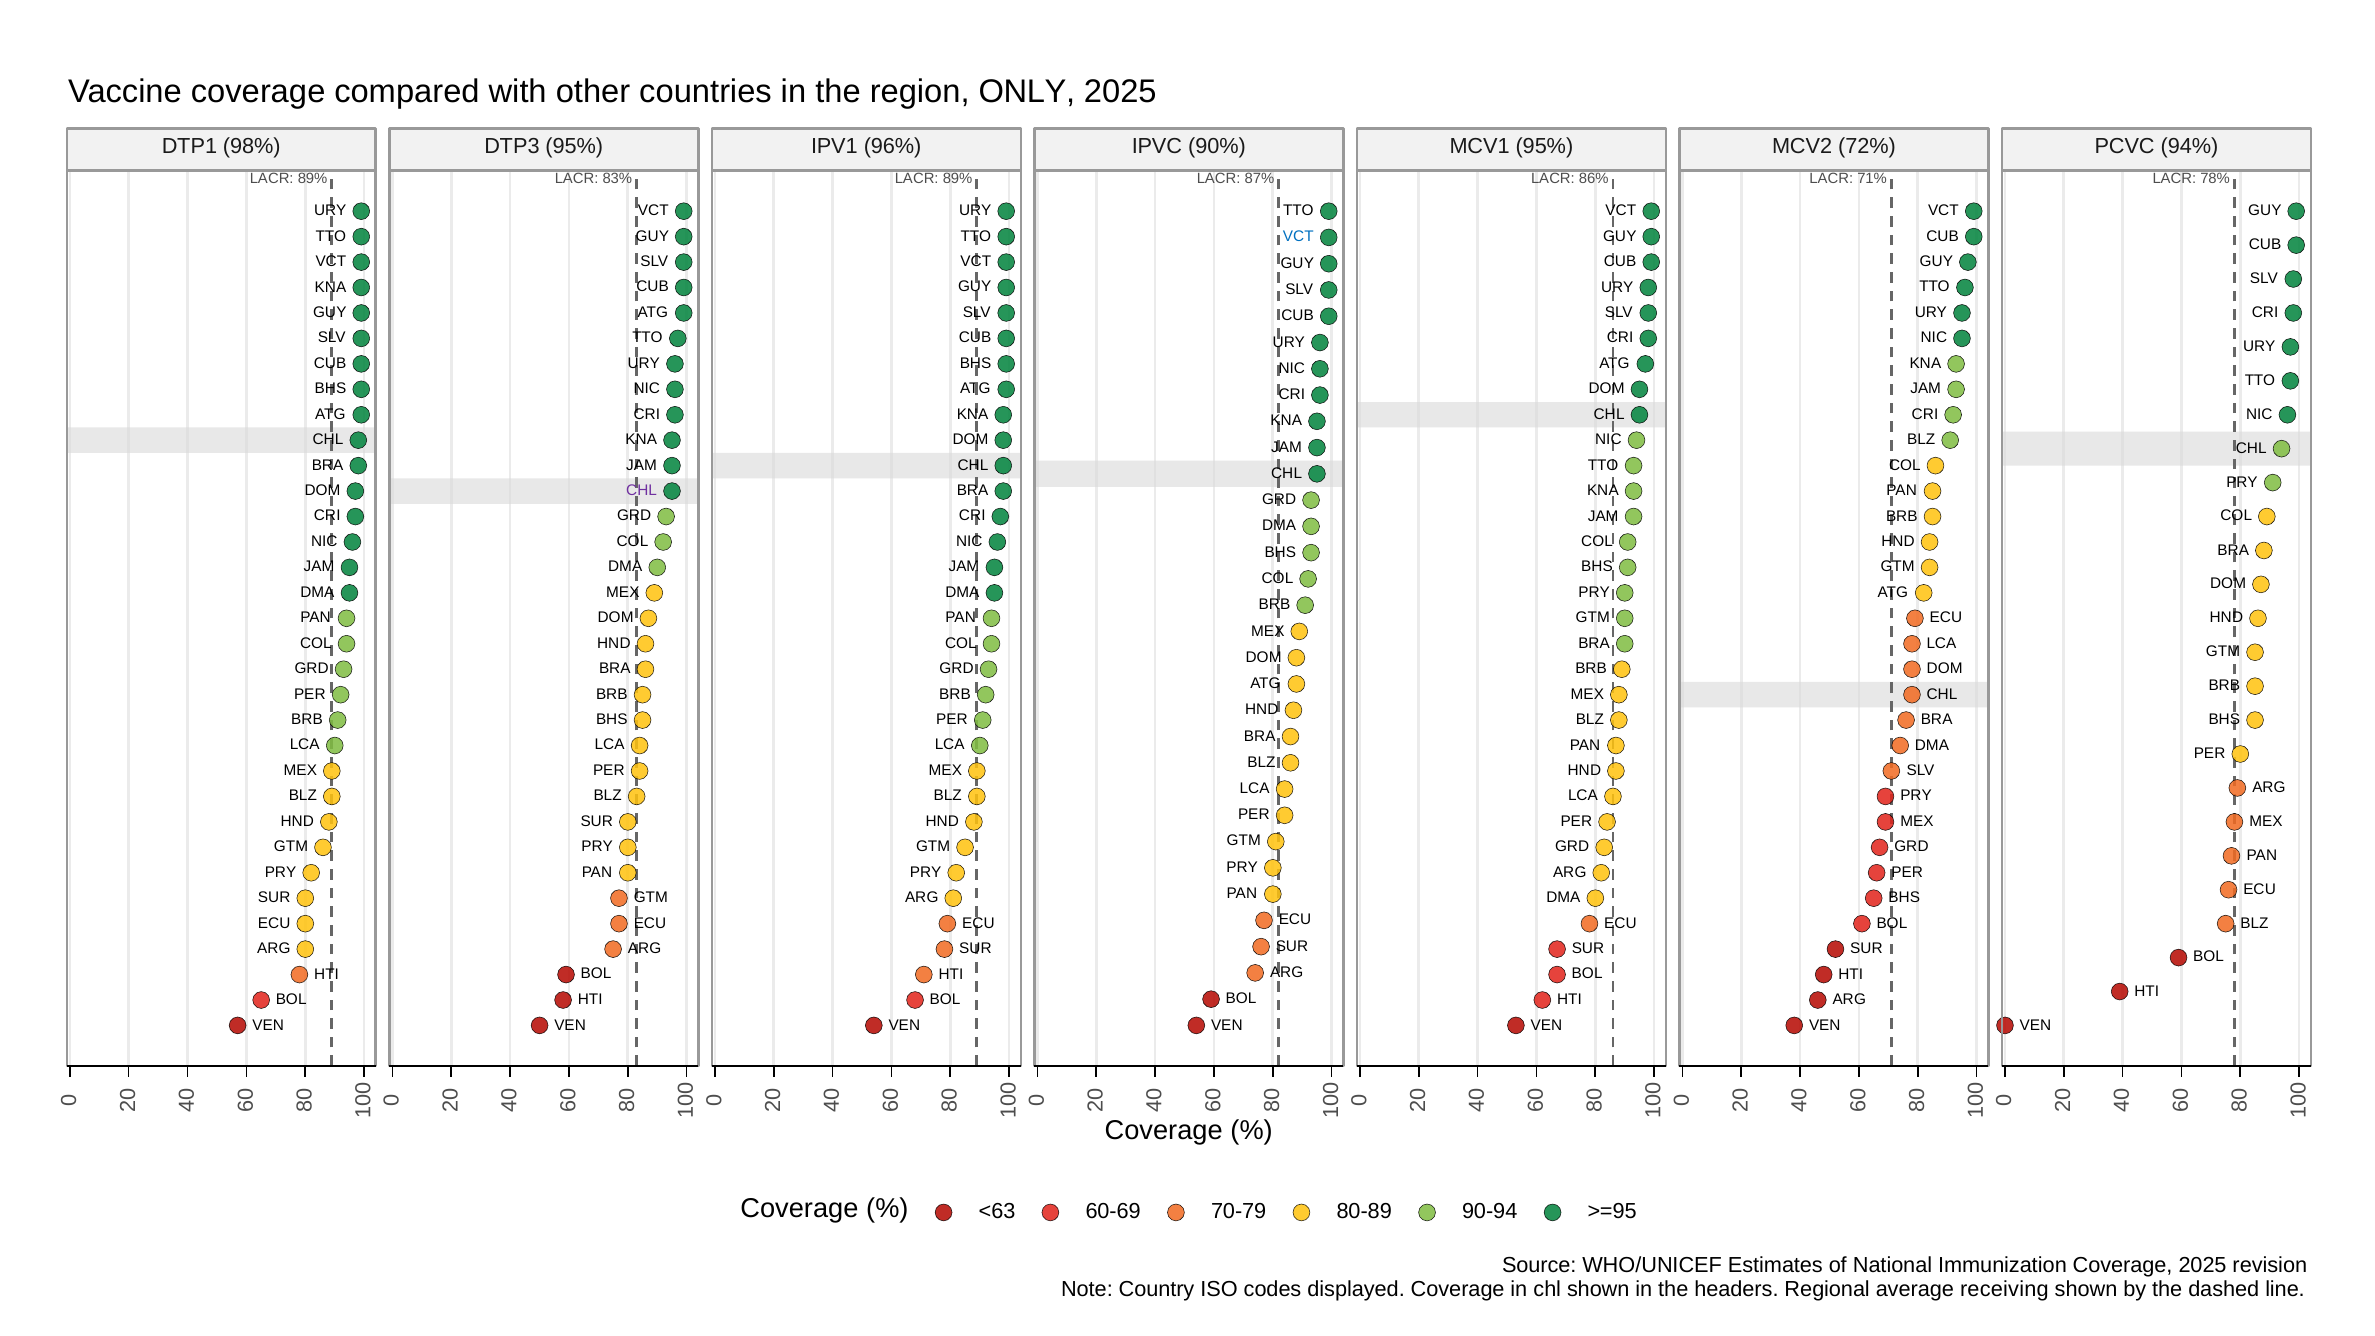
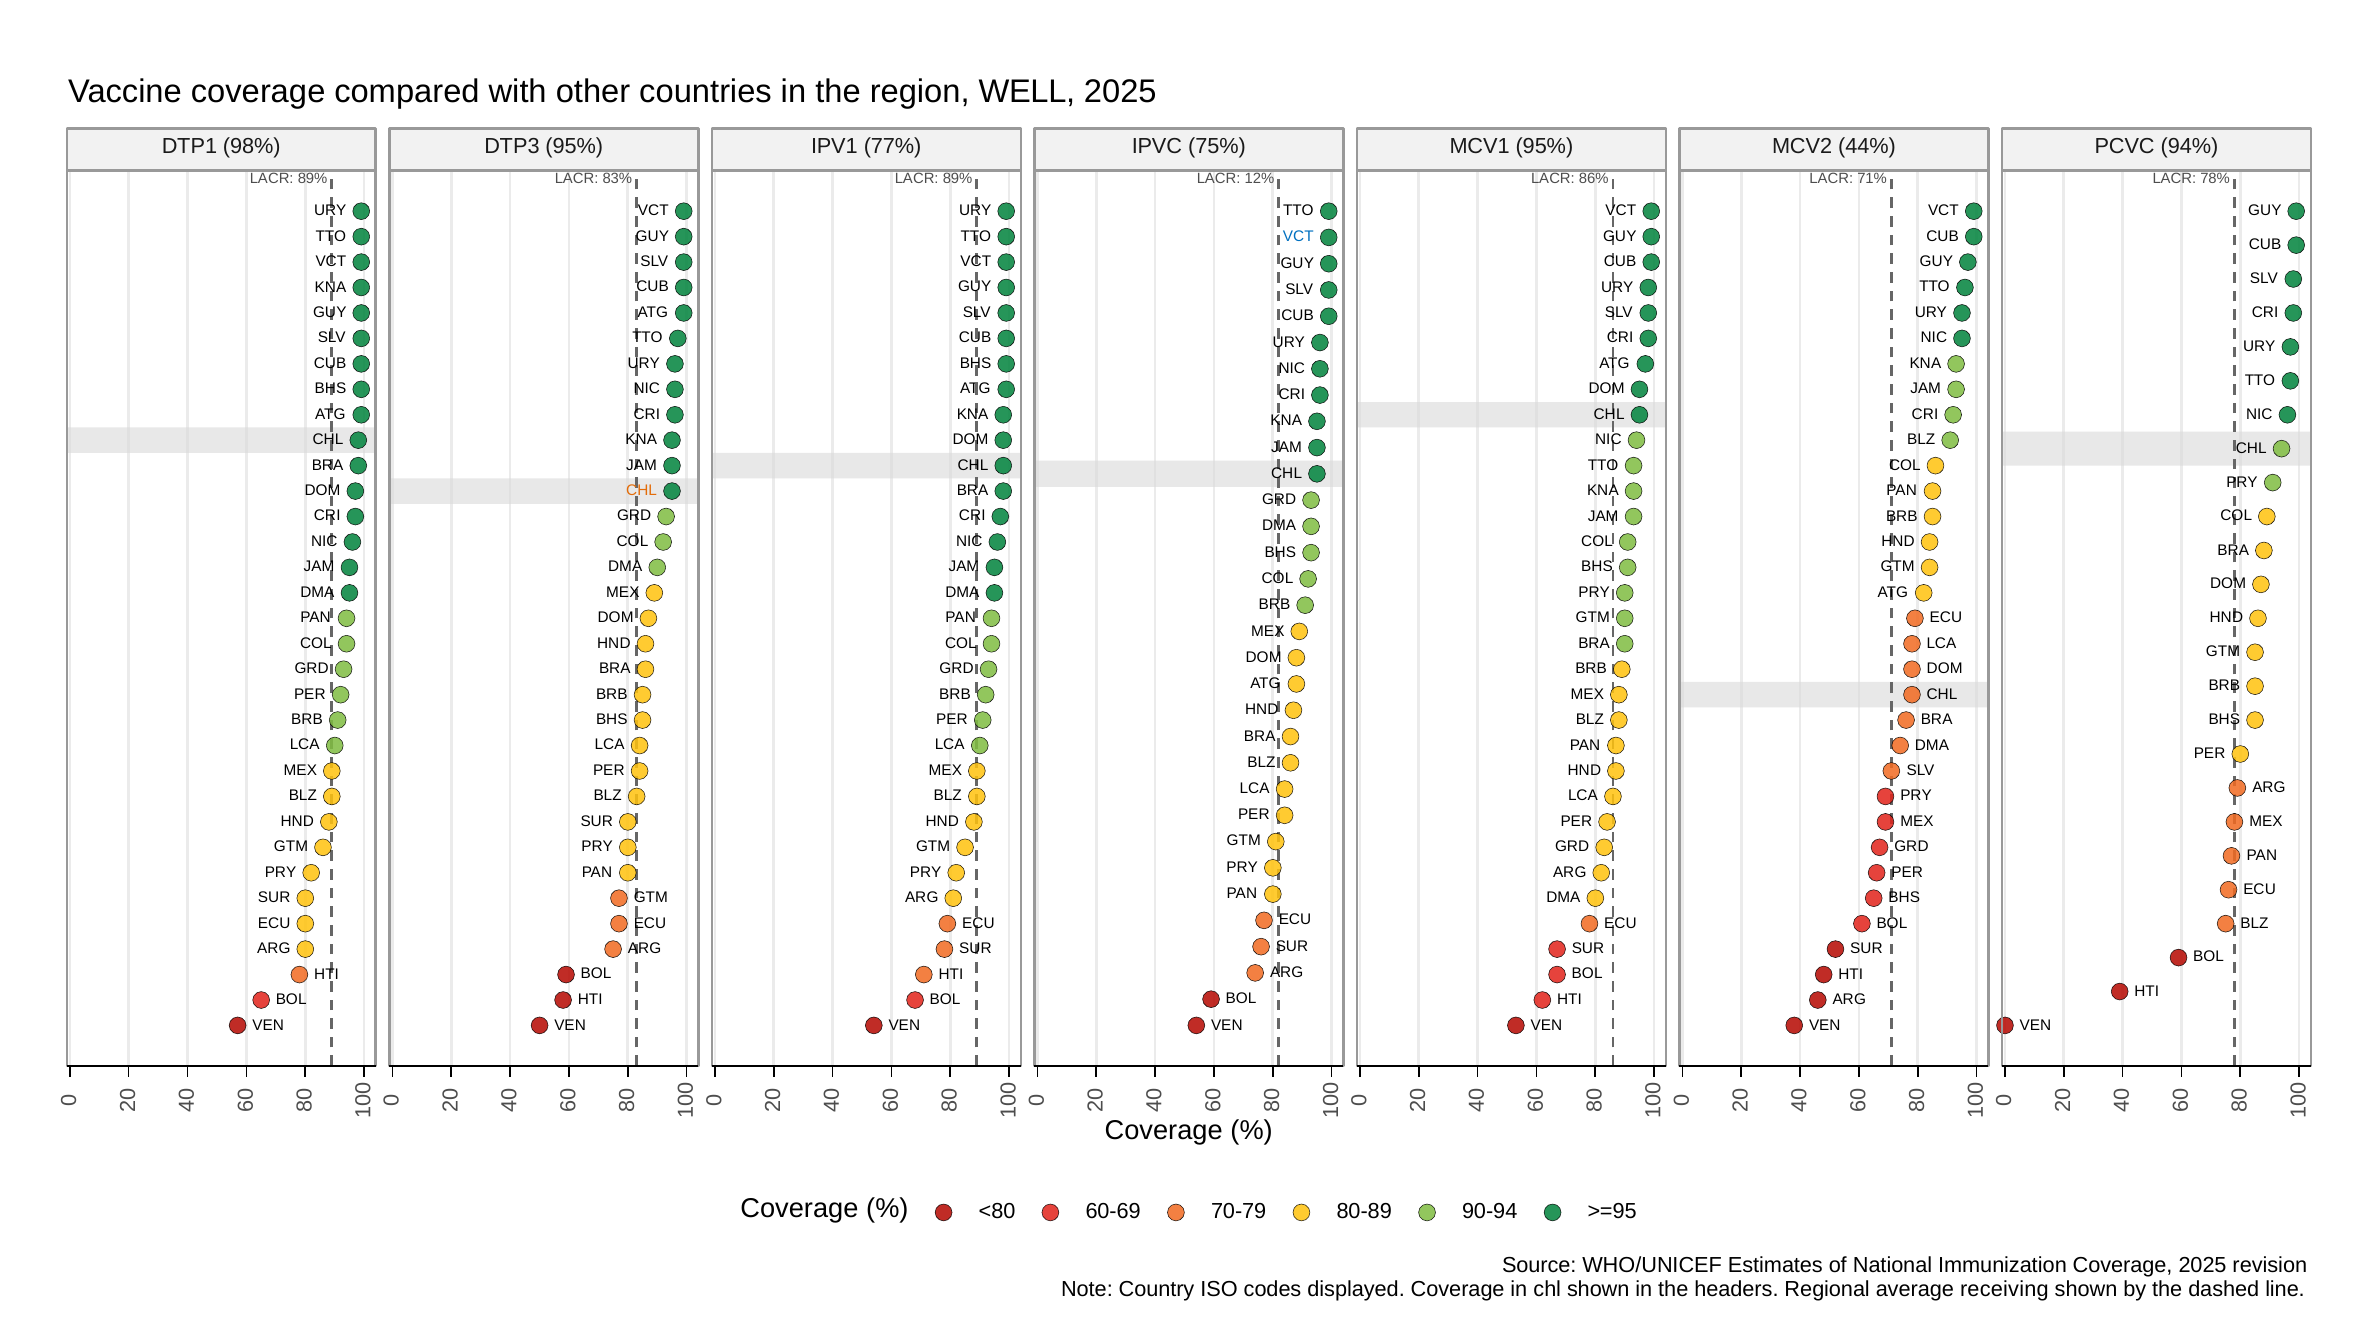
ONLY: ONLY -> WELL (1027, 92)
96%: 96% -> 77% (893, 146)
90%: 90% -> 75% (1217, 146)
72%: 72% -> 44% (1867, 146)
87%: 87% -> 12% (1259, 178)
CHL colour: purple -> orange (642, 490)
<63: <63 -> <80 (997, 1212)
